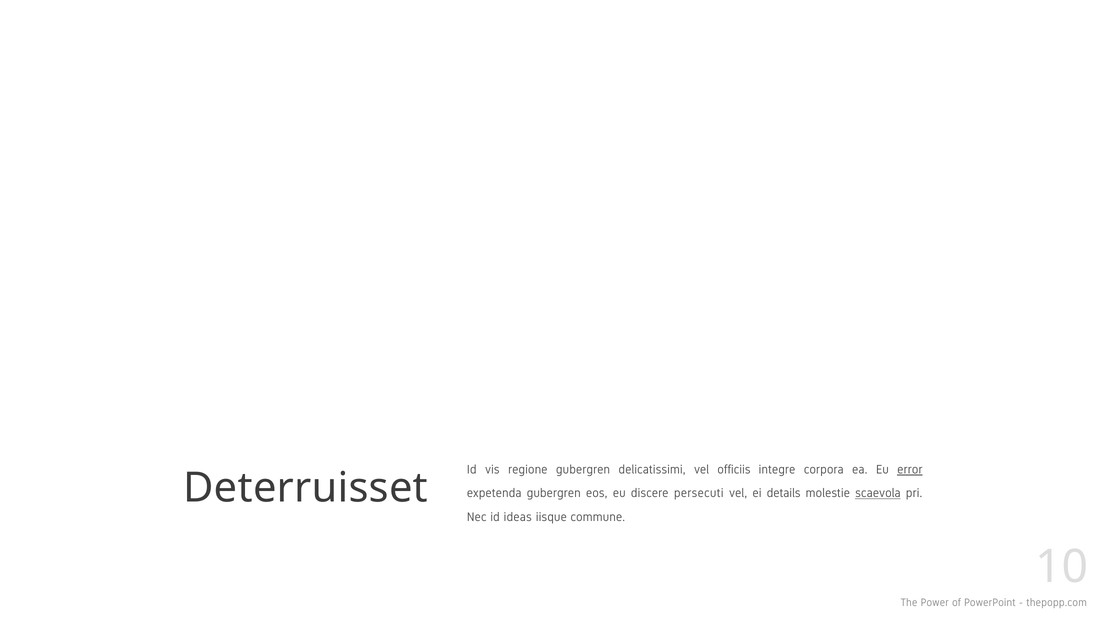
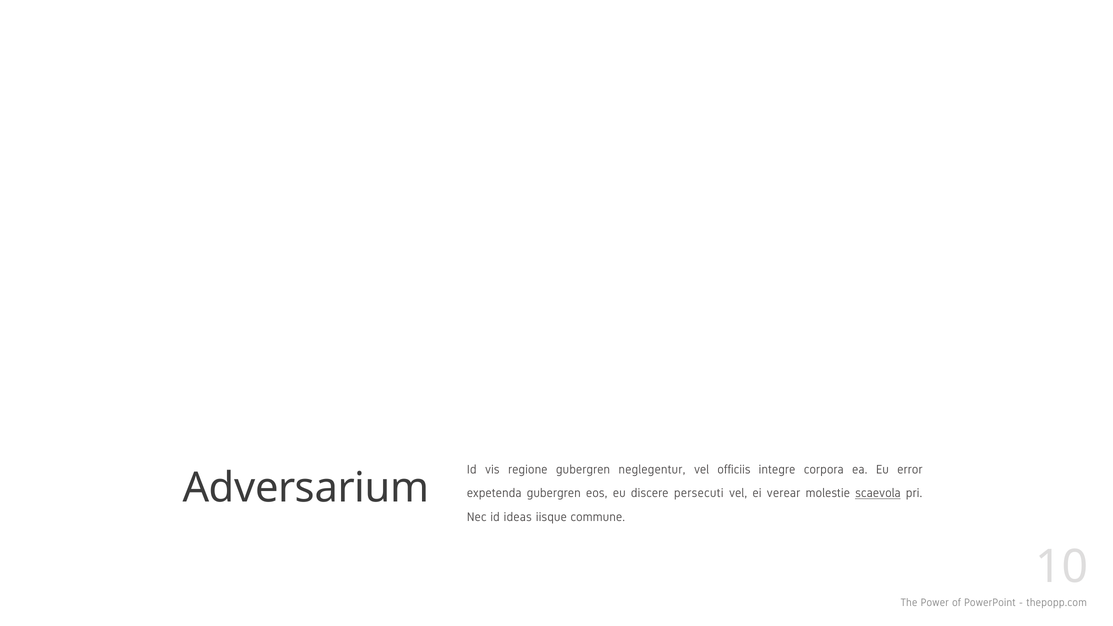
delicatissimi: delicatissimi -> neglegentur (652, 470)
error underline: present -> none (910, 470)
Deterruisset: Deterruisset -> Adversarium (306, 488)
details: details -> verear (784, 493)
